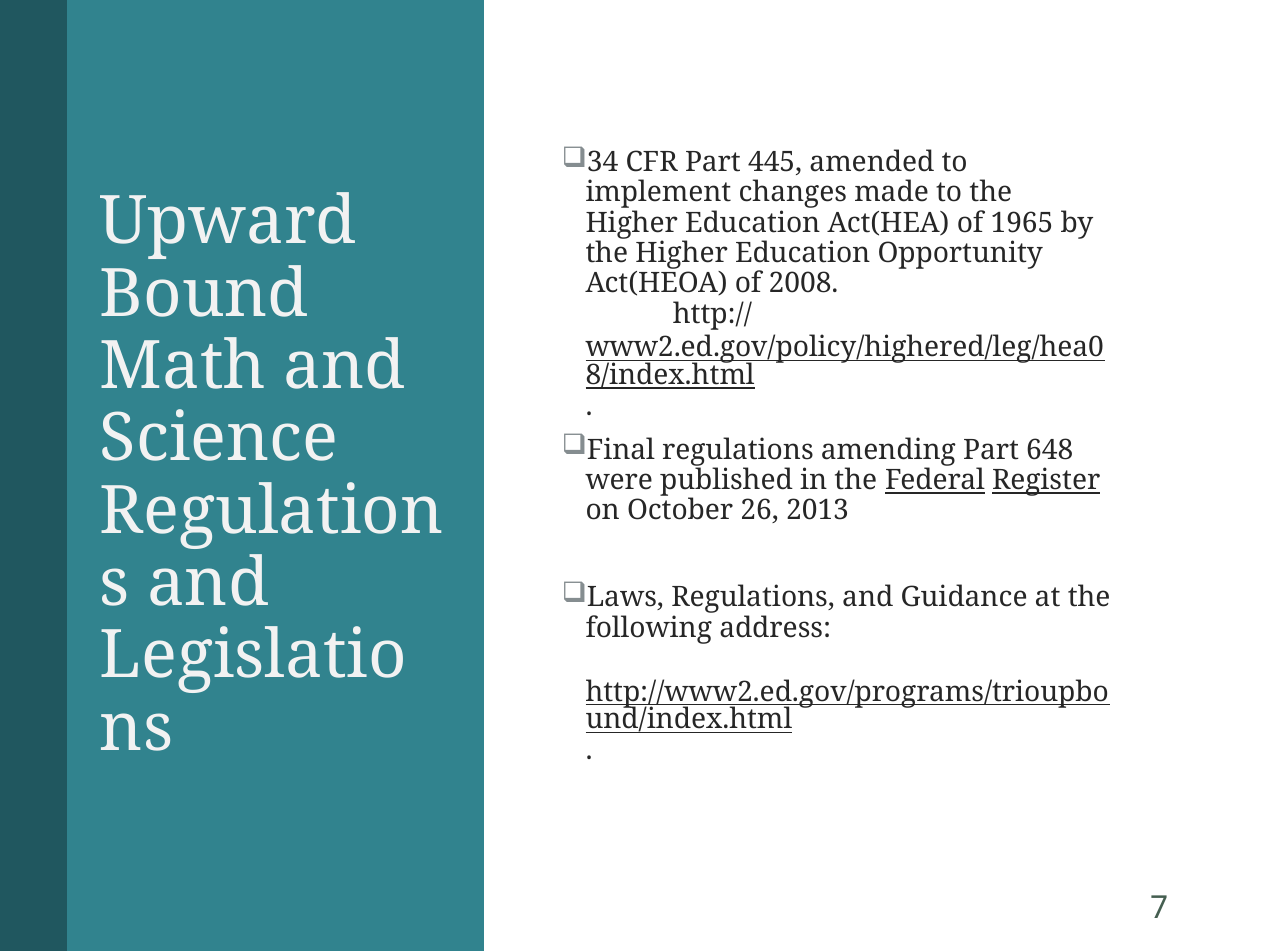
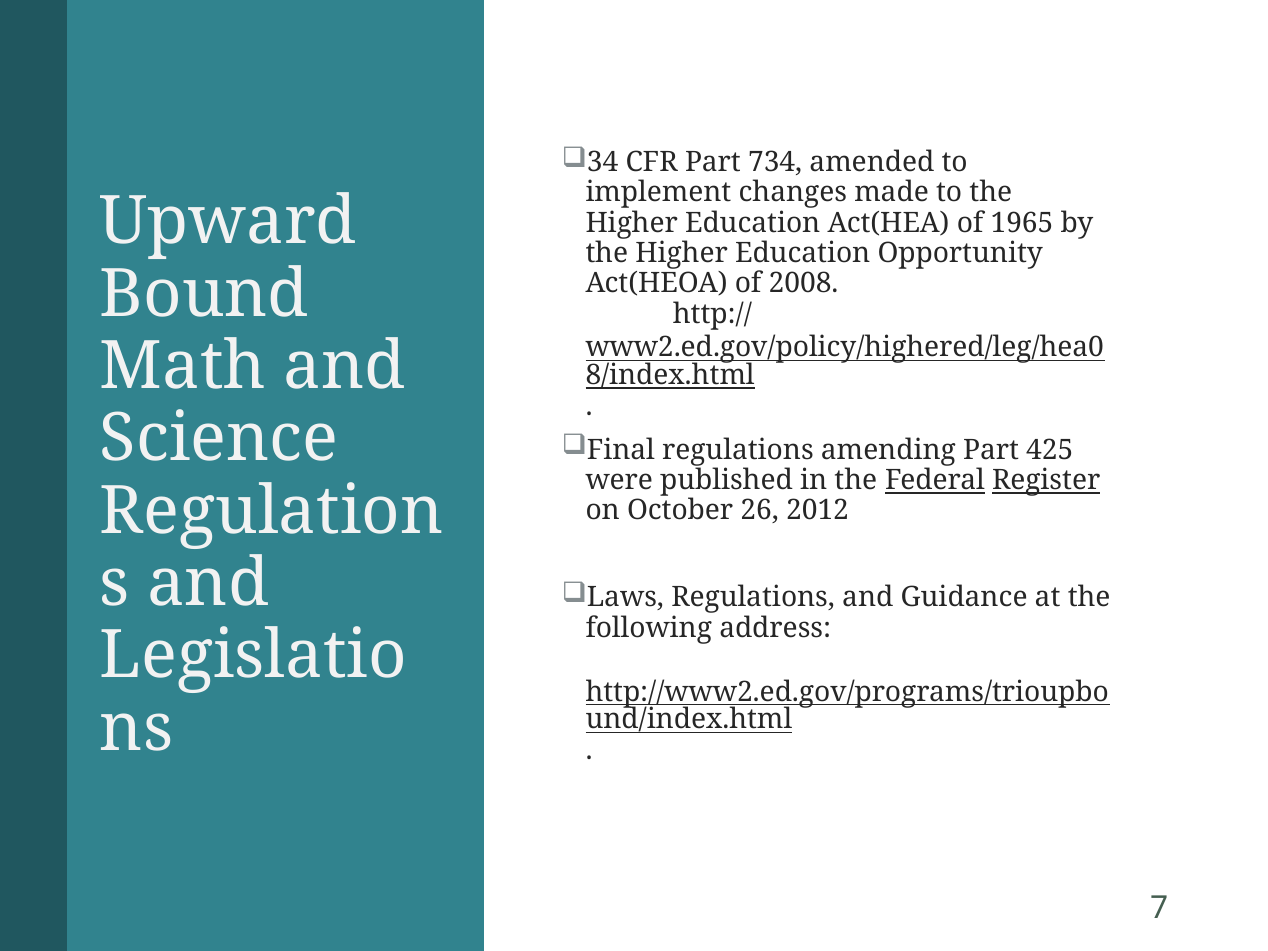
445: 445 -> 734 (775, 162)
648: 648 -> 425 (1050, 450)
2013: 2013 -> 2012 (818, 510)
